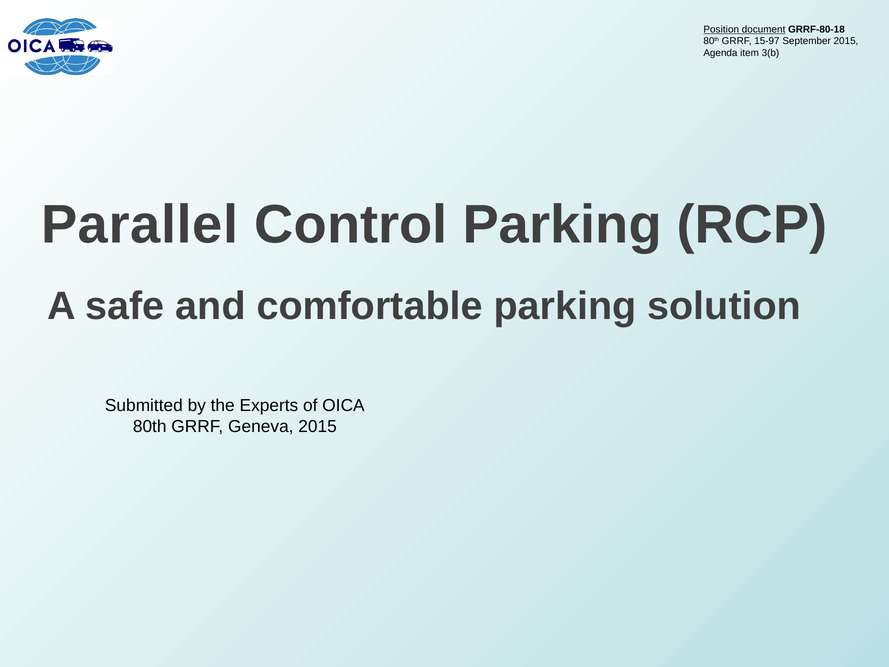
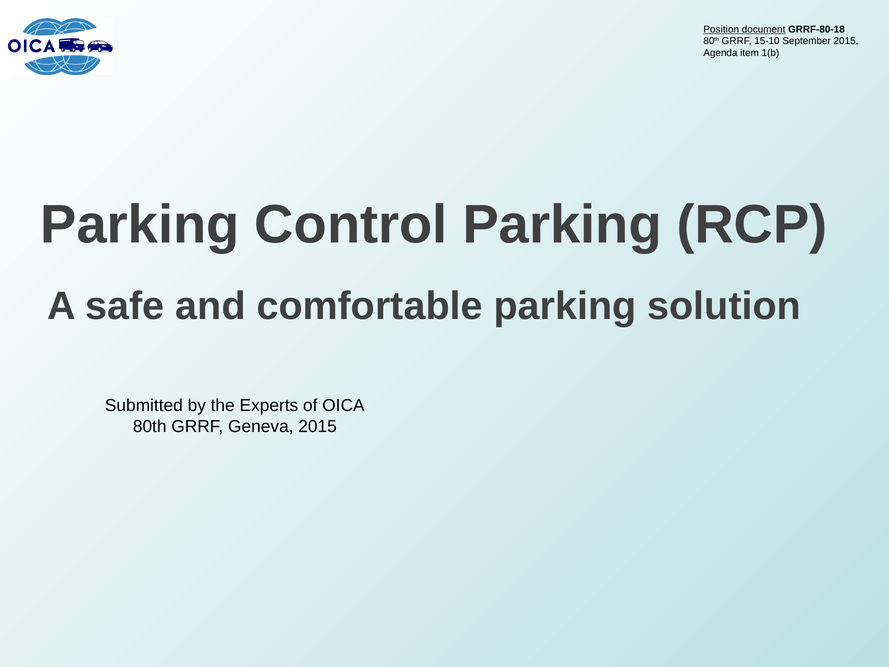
15-97: 15-97 -> 15-10 (767, 41)
3(b: 3(b -> 1(b (770, 53)
Parallel: Parallel -> Parking (140, 225)
